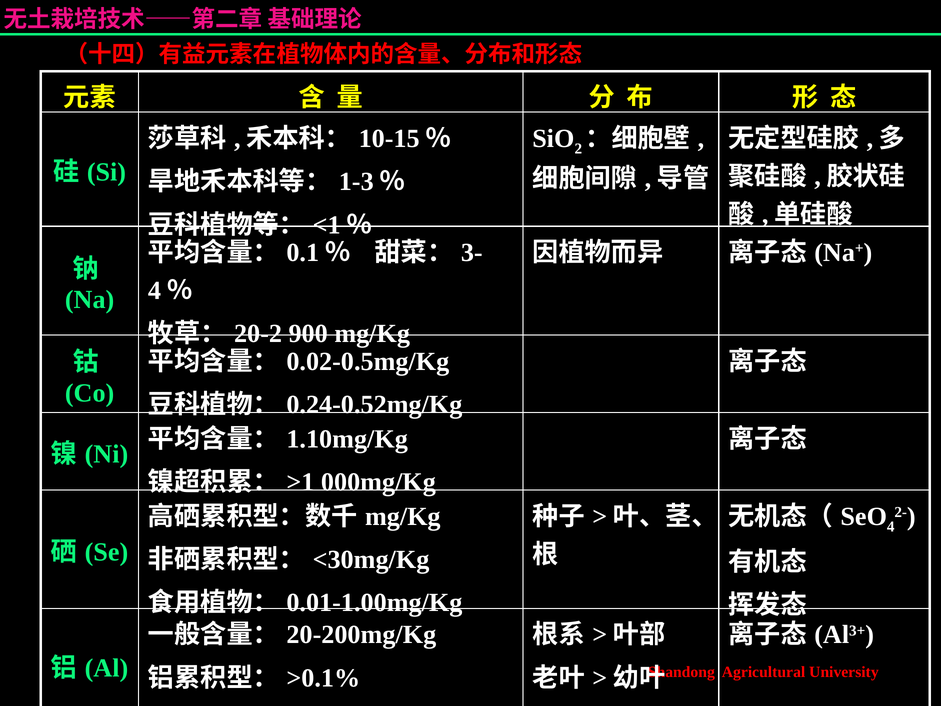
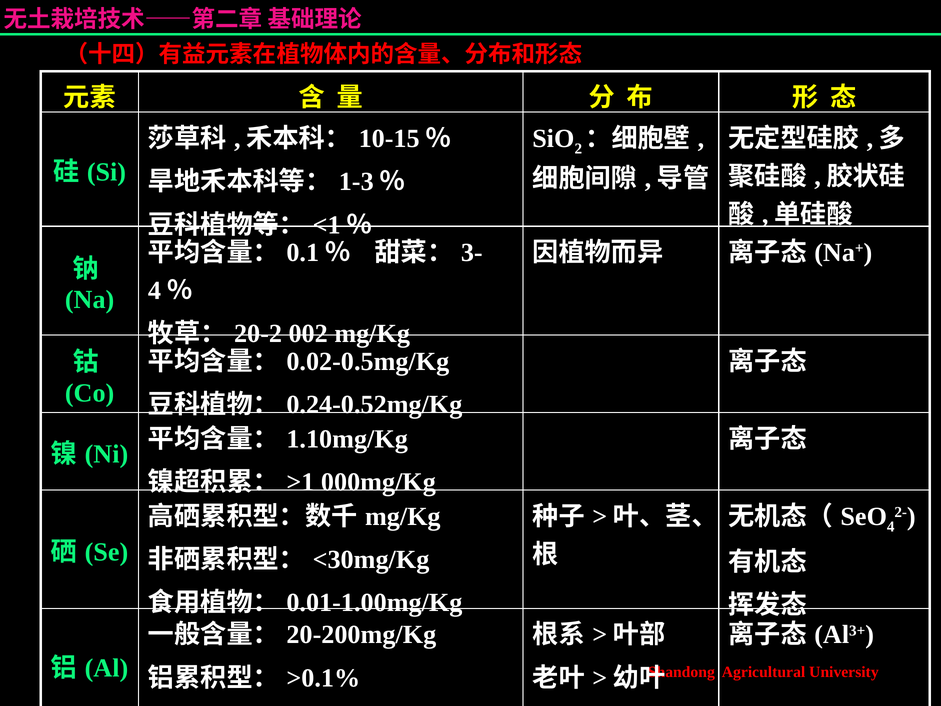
900: 900 -> 002 (308, 334)
